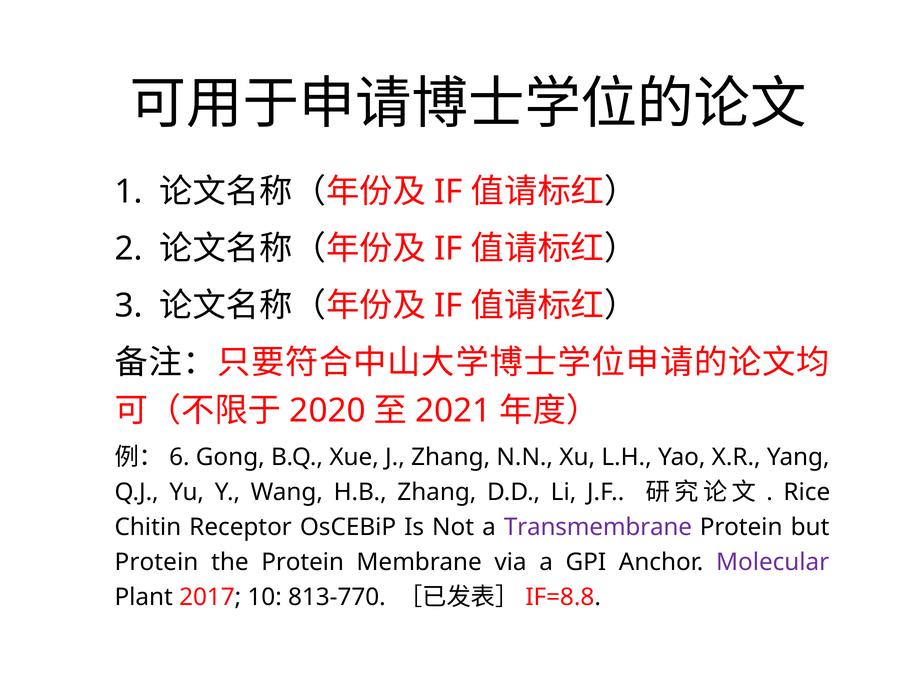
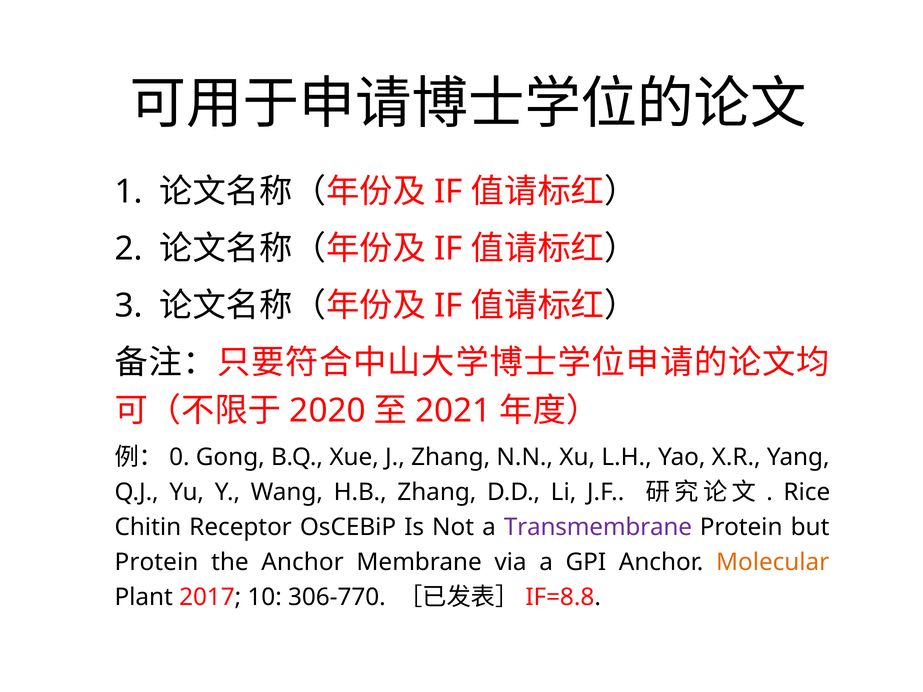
6: 6 -> 0 (179, 457)
the Protein: Protein -> Anchor (303, 562)
Molecular colour: purple -> orange (773, 562)
813-770: 813-770 -> 306-770 (337, 597)
